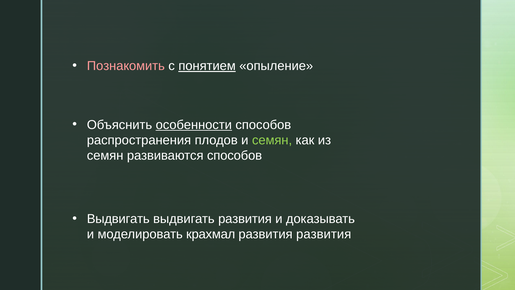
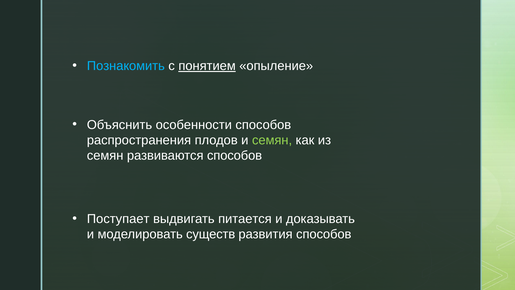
Познакомить colour: pink -> light blue (126, 66)
особенности underline: present -> none (194, 125)
Выдвигать: Выдвигать -> Поступает (118, 219)
выдвигать развития: развития -> питается (245, 219)
крахмал: крахмал -> существ (211, 234)
развития развития: развития -> способов (324, 234)
